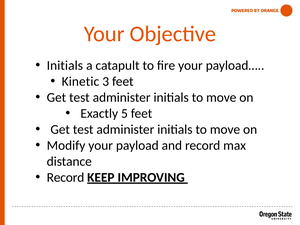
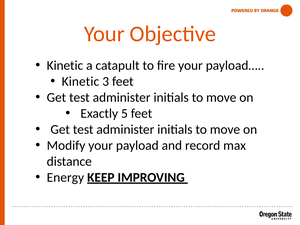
Initials: Initials -> Kinetic (65, 65)
Record: Record -> Energy (65, 177)
